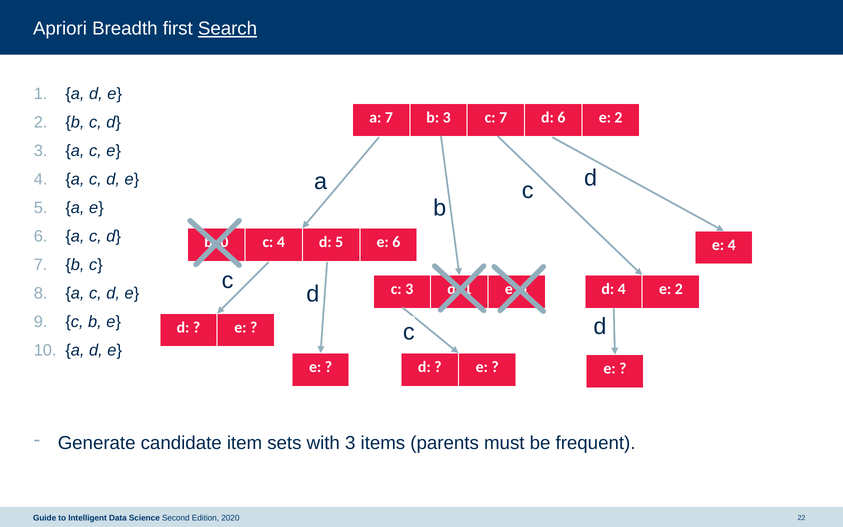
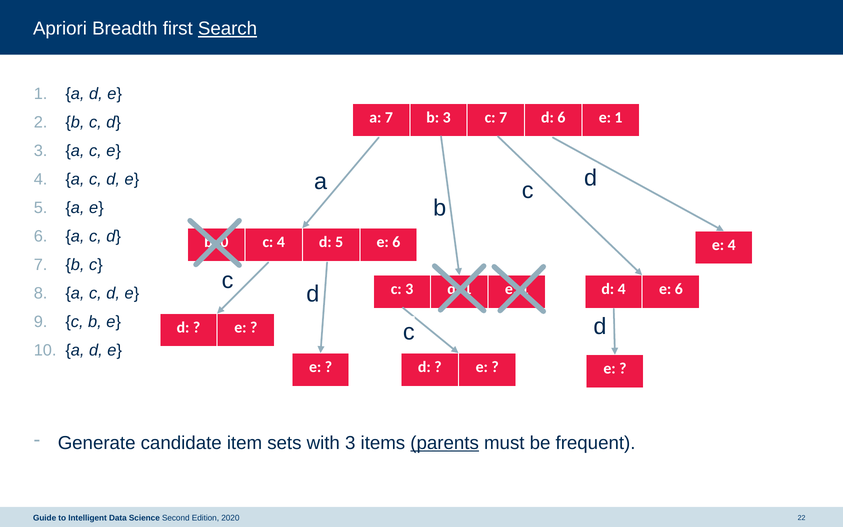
6 e 2: 2 -> 1 (618, 117)
4 e 2: 2 -> 6 (679, 289)
parents underline: none -> present (445, 443)
